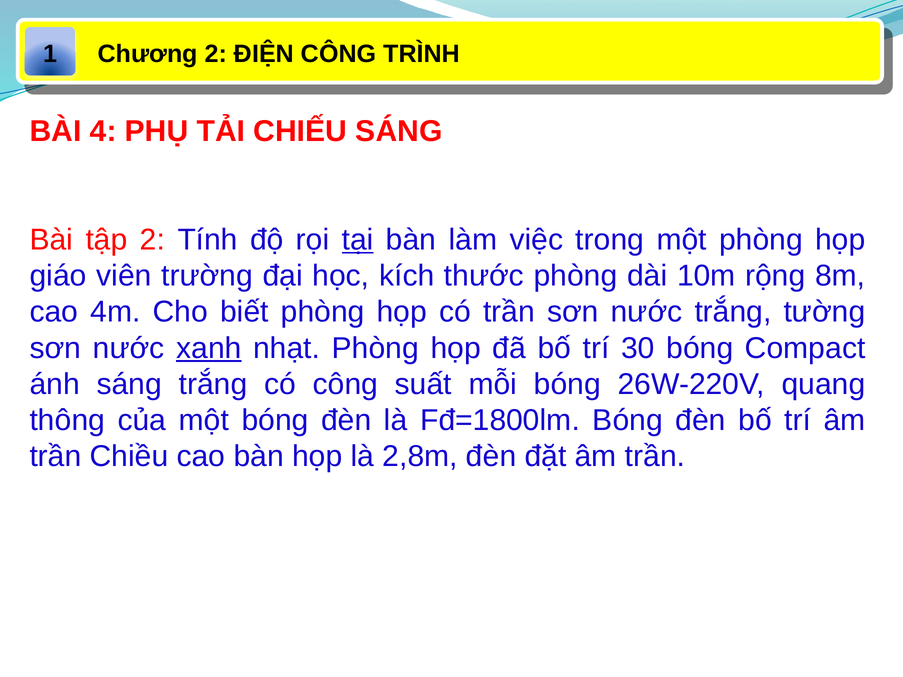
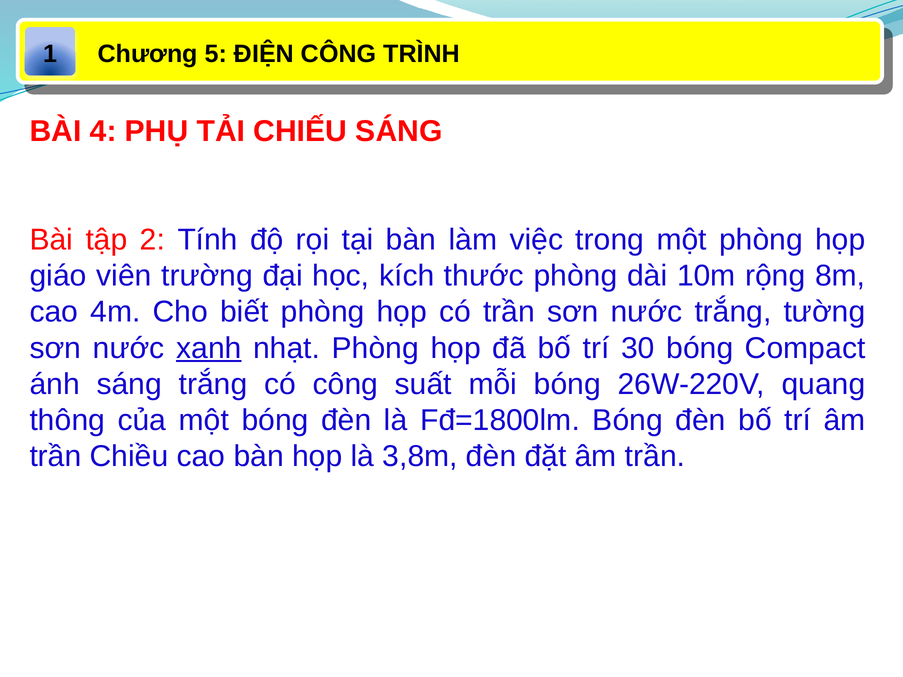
Chương 2: 2 -> 5 (216, 54)
tại underline: present -> none (358, 240)
2,8m: 2,8m -> 3,8m (420, 457)
